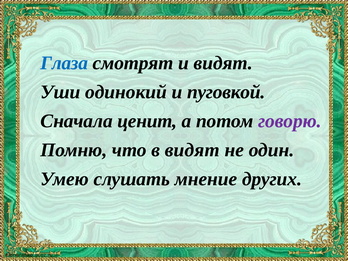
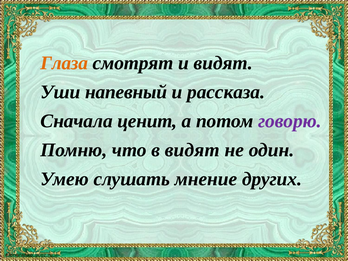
Глаза colour: blue -> orange (64, 63)
одинокий: одинокий -> напевный (126, 92)
пуговкой: пуговкой -> рассказа (226, 92)
